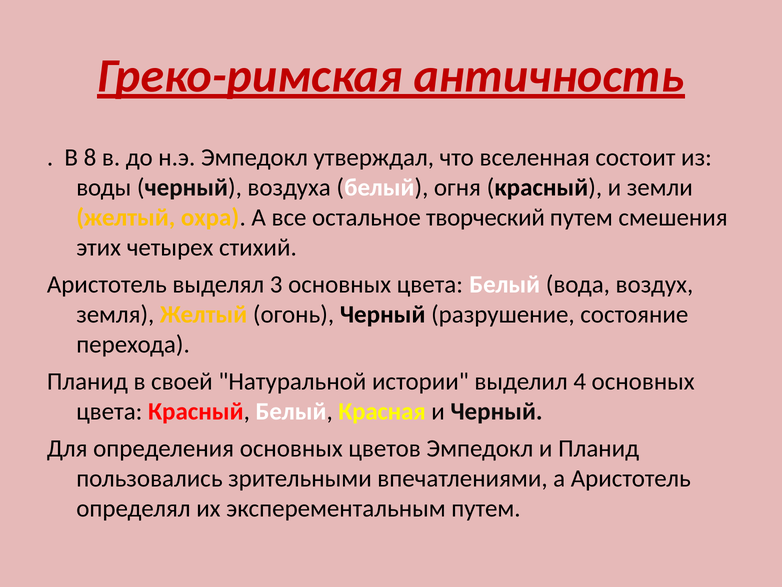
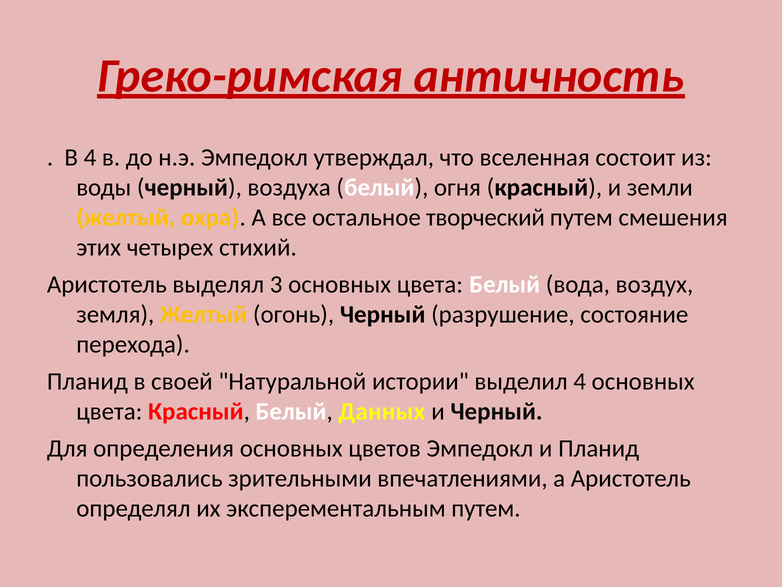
В 8: 8 -> 4 (90, 157)
Красная: Красная -> Данных (382, 411)
